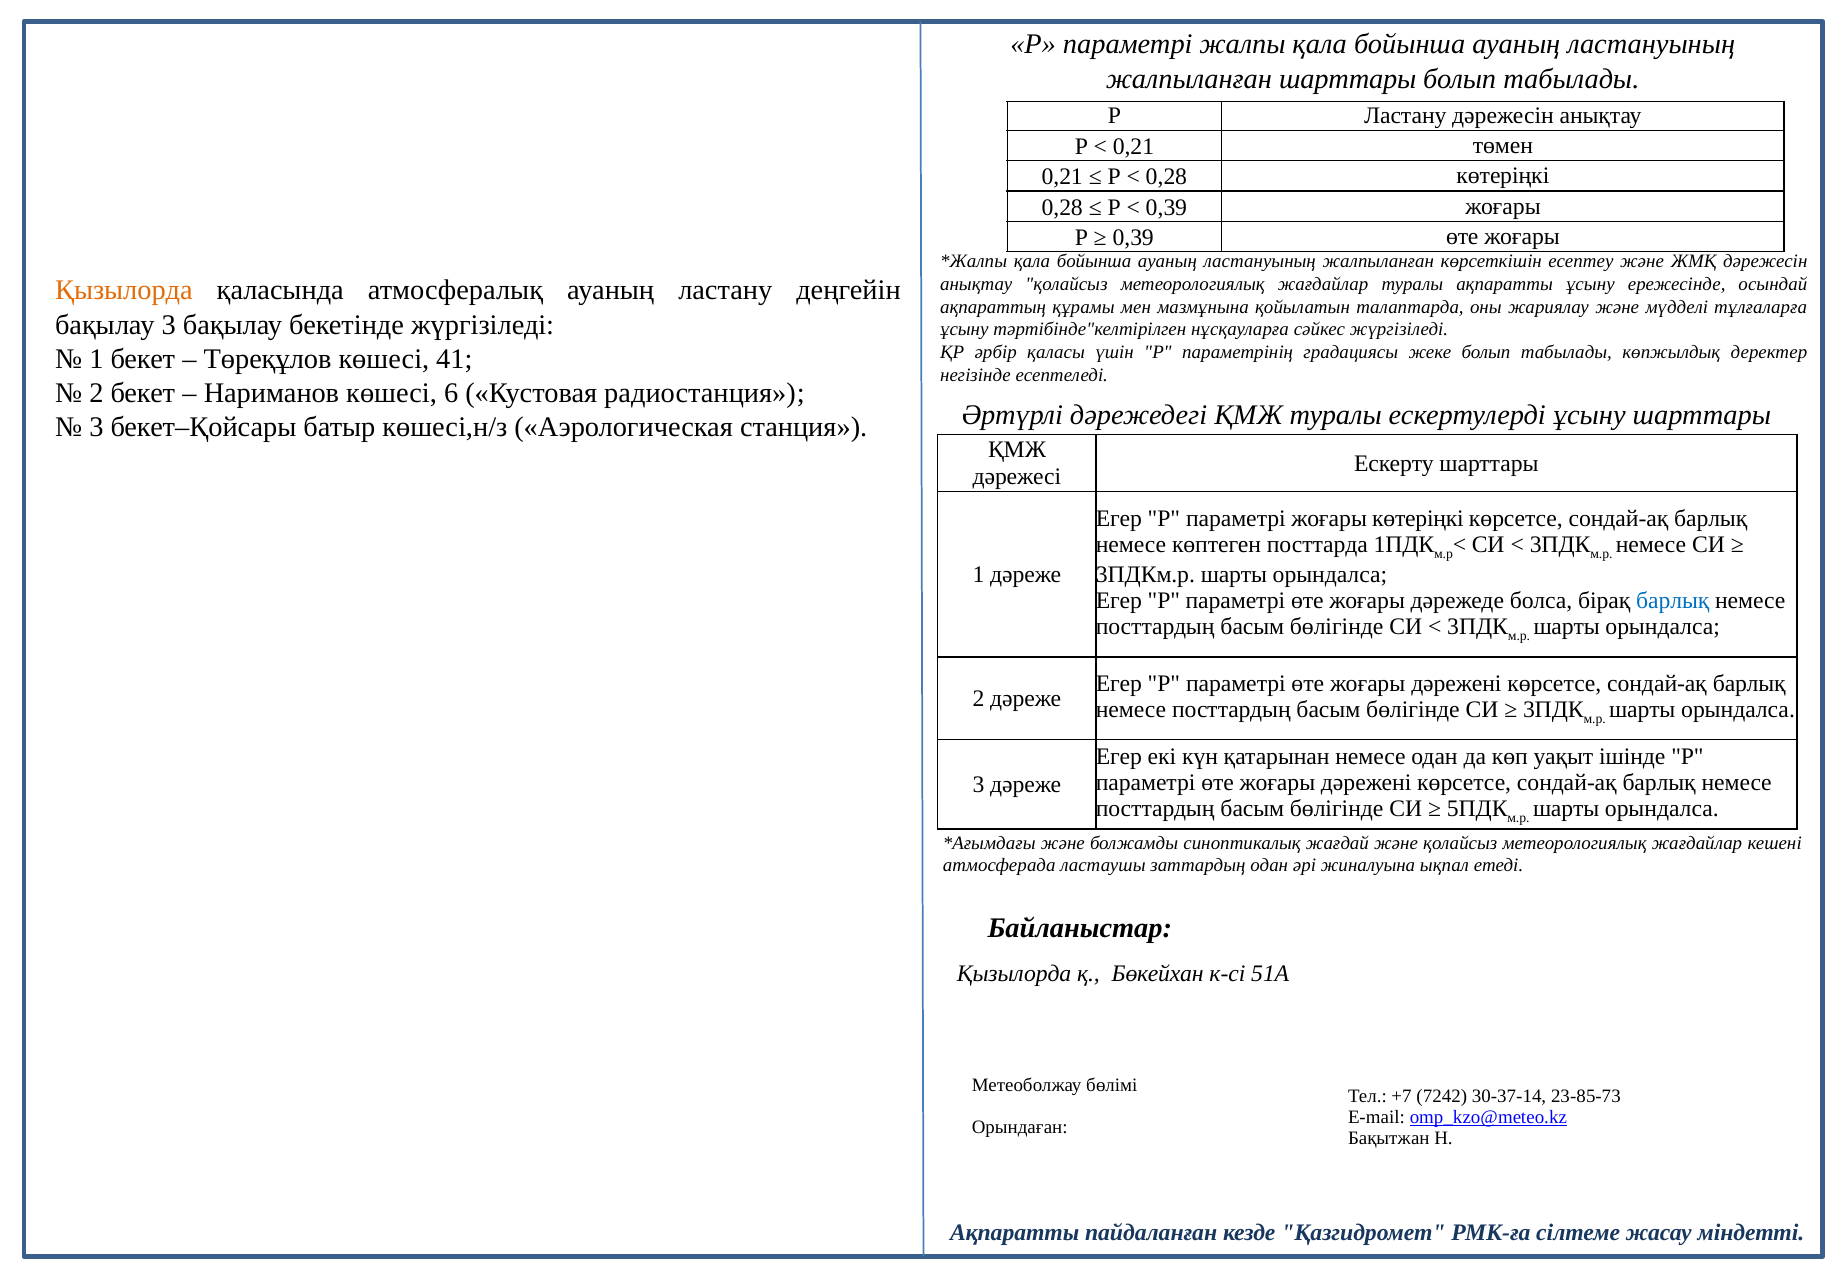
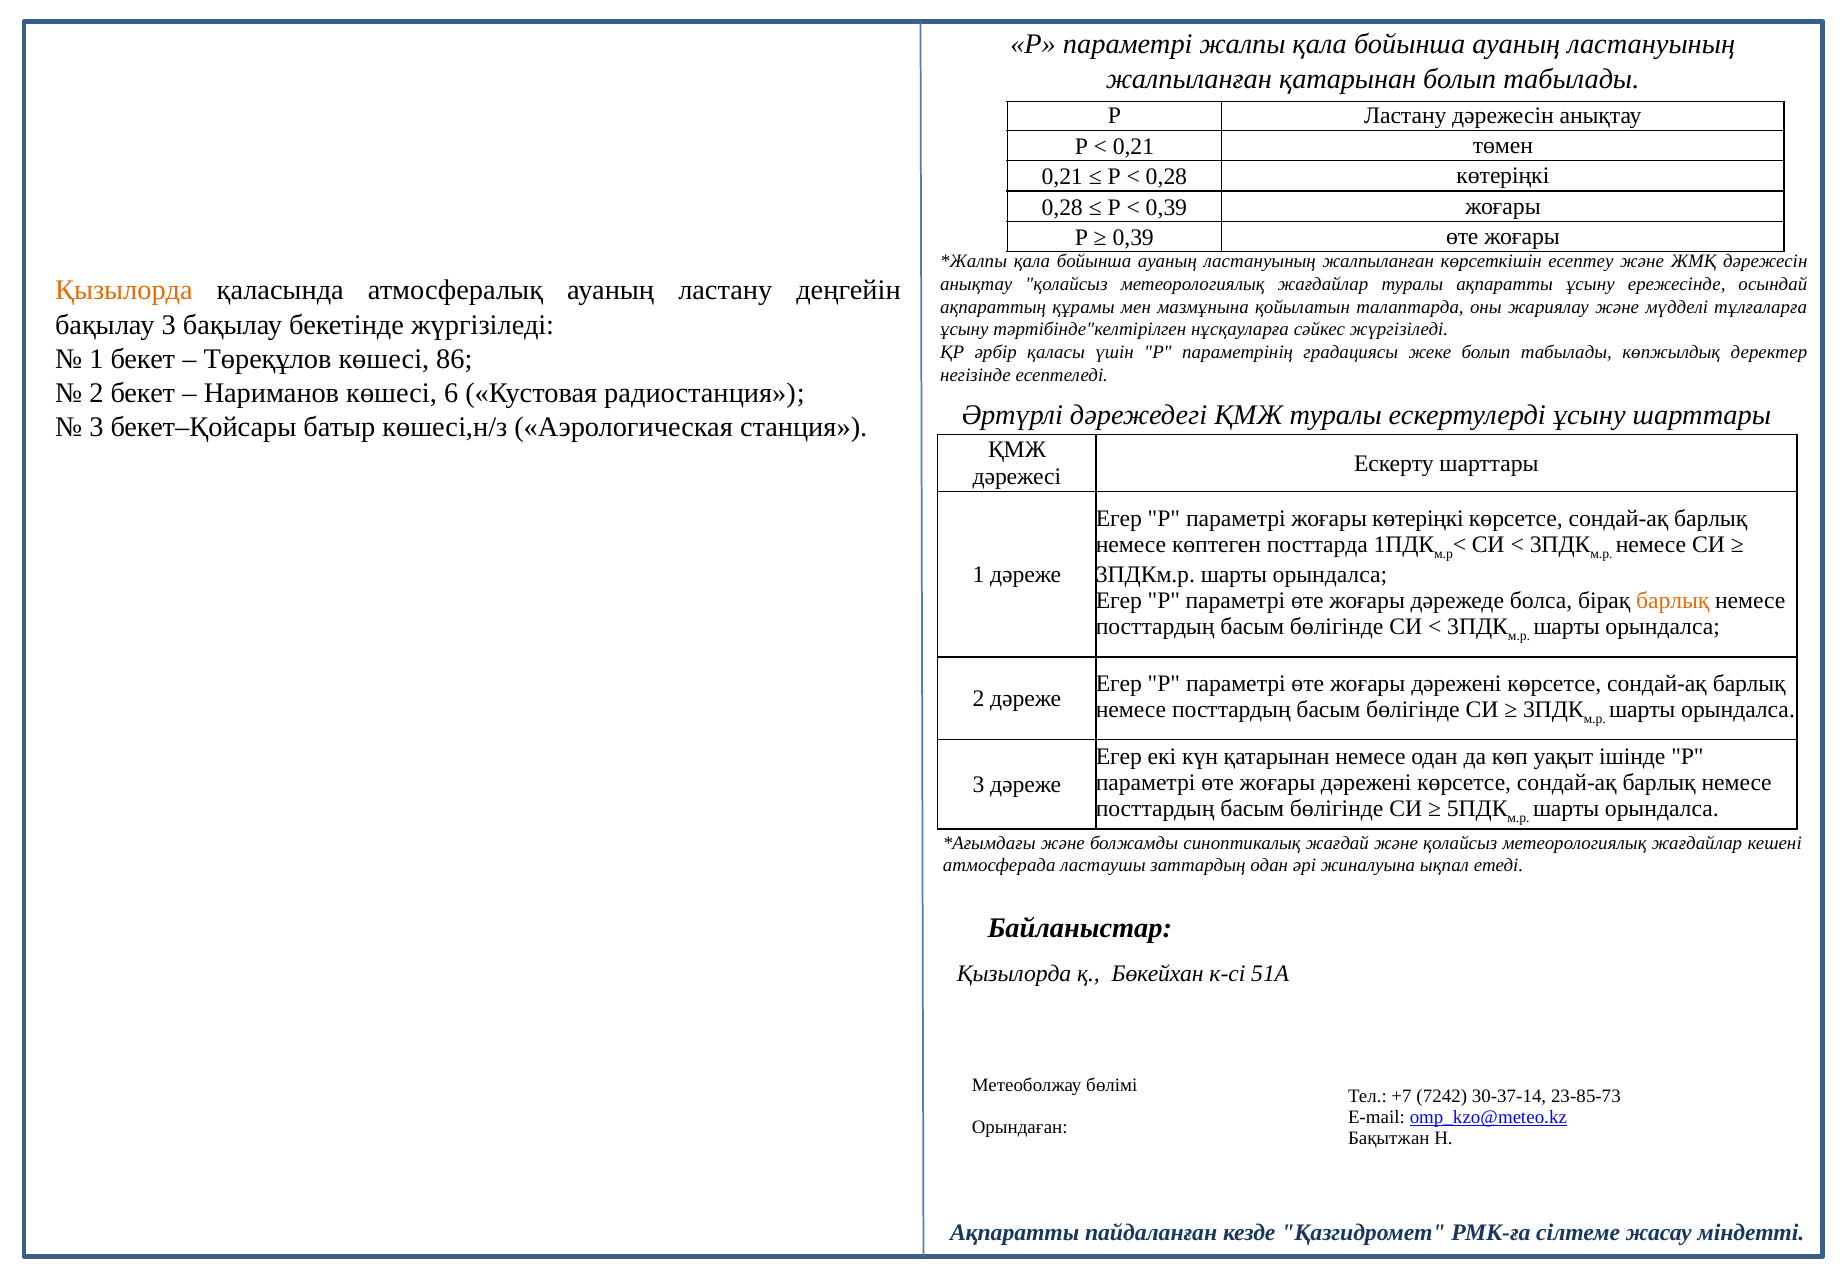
жалпыланған шарттары: шарттары -> қатарынан (1348, 79)
41: 41 -> 86 (454, 359)
барлық colour: blue -> orange (1673, 601)
